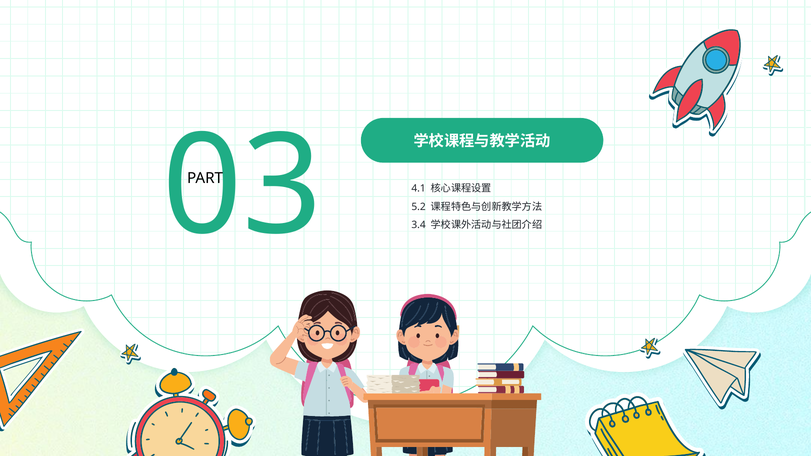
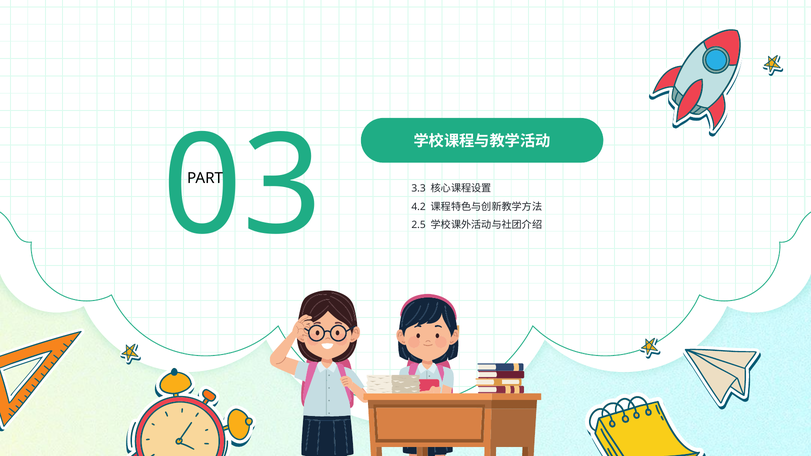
4.1: 4.1 -> 3.3 (419, 189)
5.2: 5.2 -> 4.2 (419, 207)
3.4: 3.4 -> 2.5 (419, 225)
